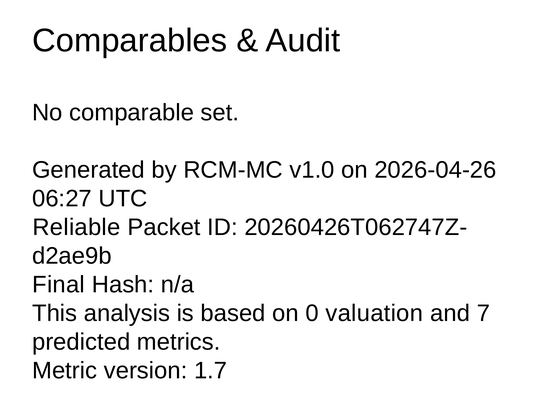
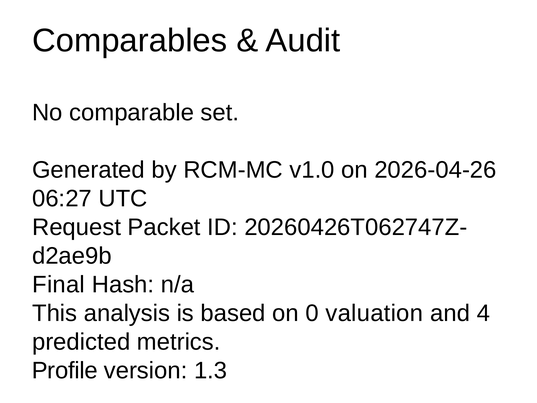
Reliable: Reliable -> Request (77, 227)
7: 7 -> 4 (483, 313)
Metric: Metric -> Profile (65, 370)
1.7: 1.7 -> 1.3 (211, 370)
